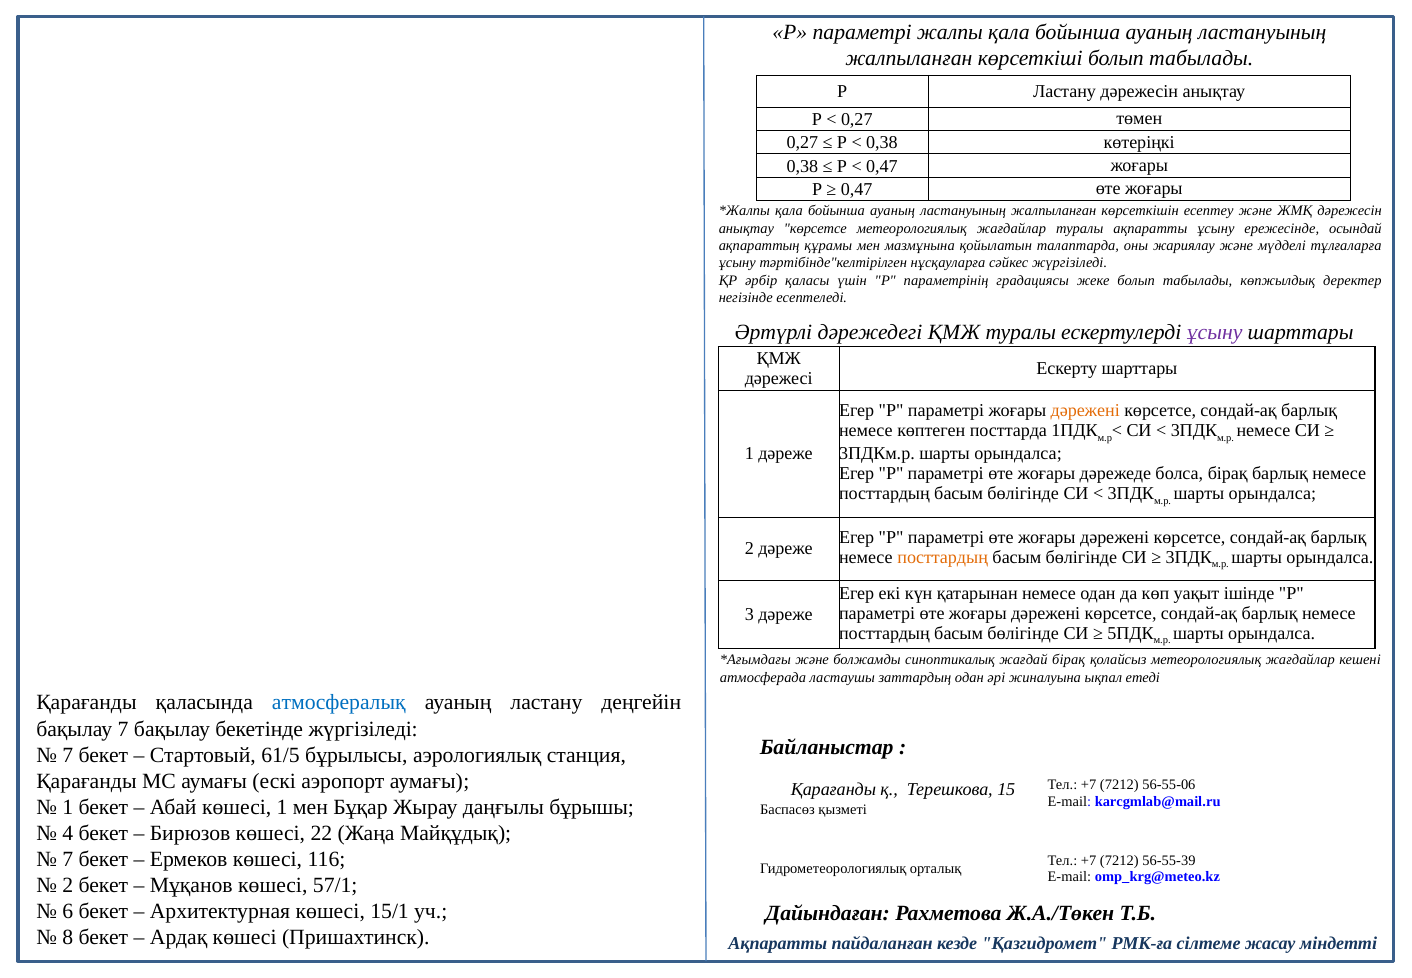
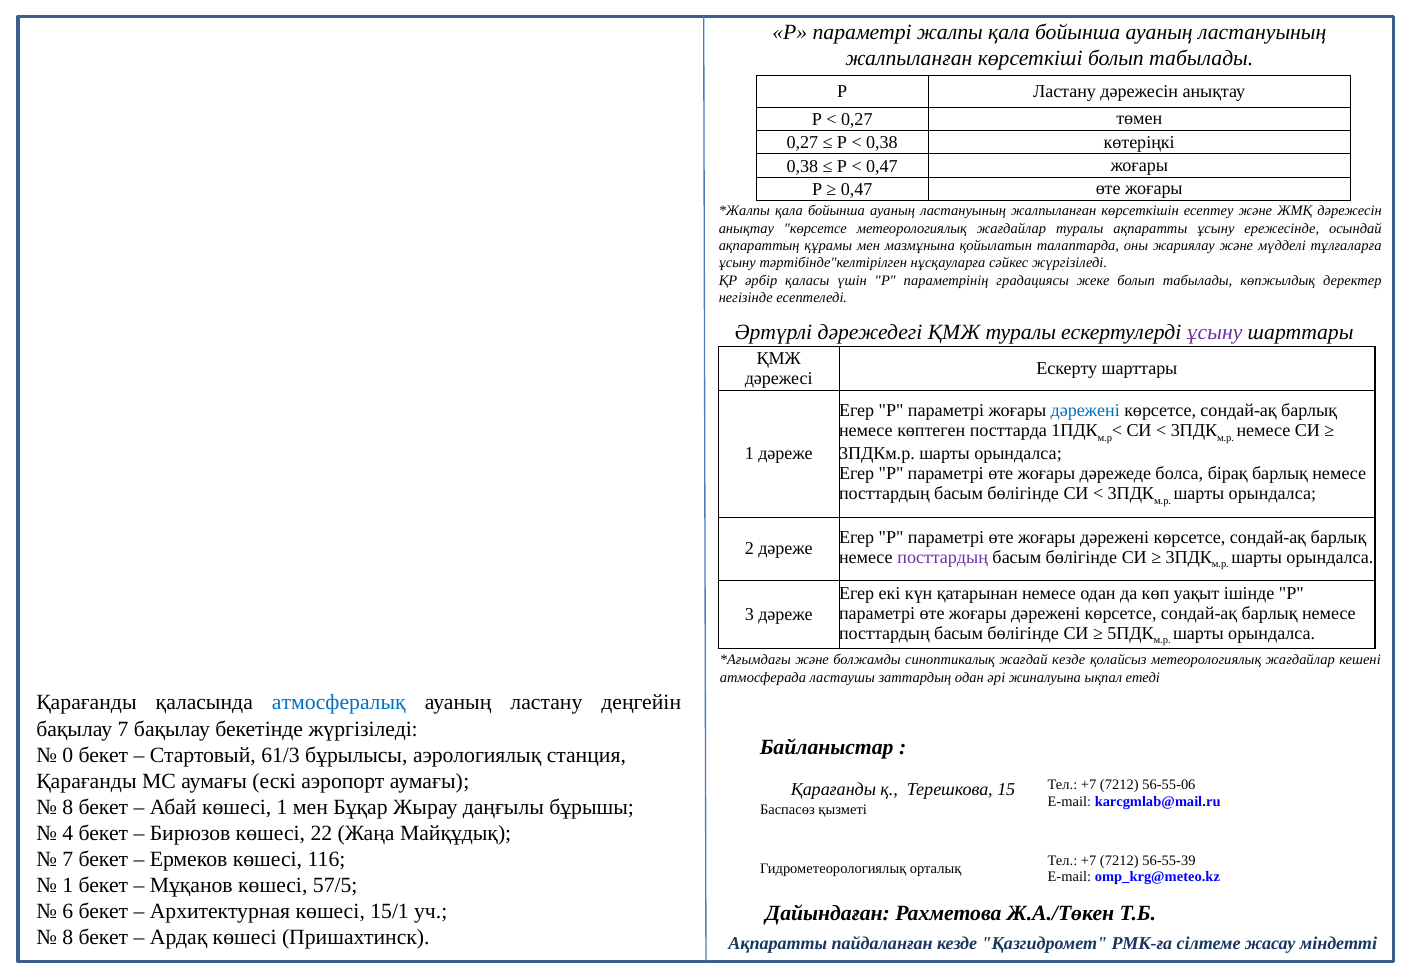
дәрежені colour: orange -> blue (1085, 411)
посттардың colour: orange -> purple (943, 557)
жағдай бірақ: бірақ -> кезде (1069, 660)
7: 7 -> 0 (68, 755)
61/5: 61/5 -> 61/3 (281, 755)
1: 1 -> 8 (68, 807)
2: 2 -> 1 (68, 885)
57/1: 57/1 -> 57/5 (335, 885)
